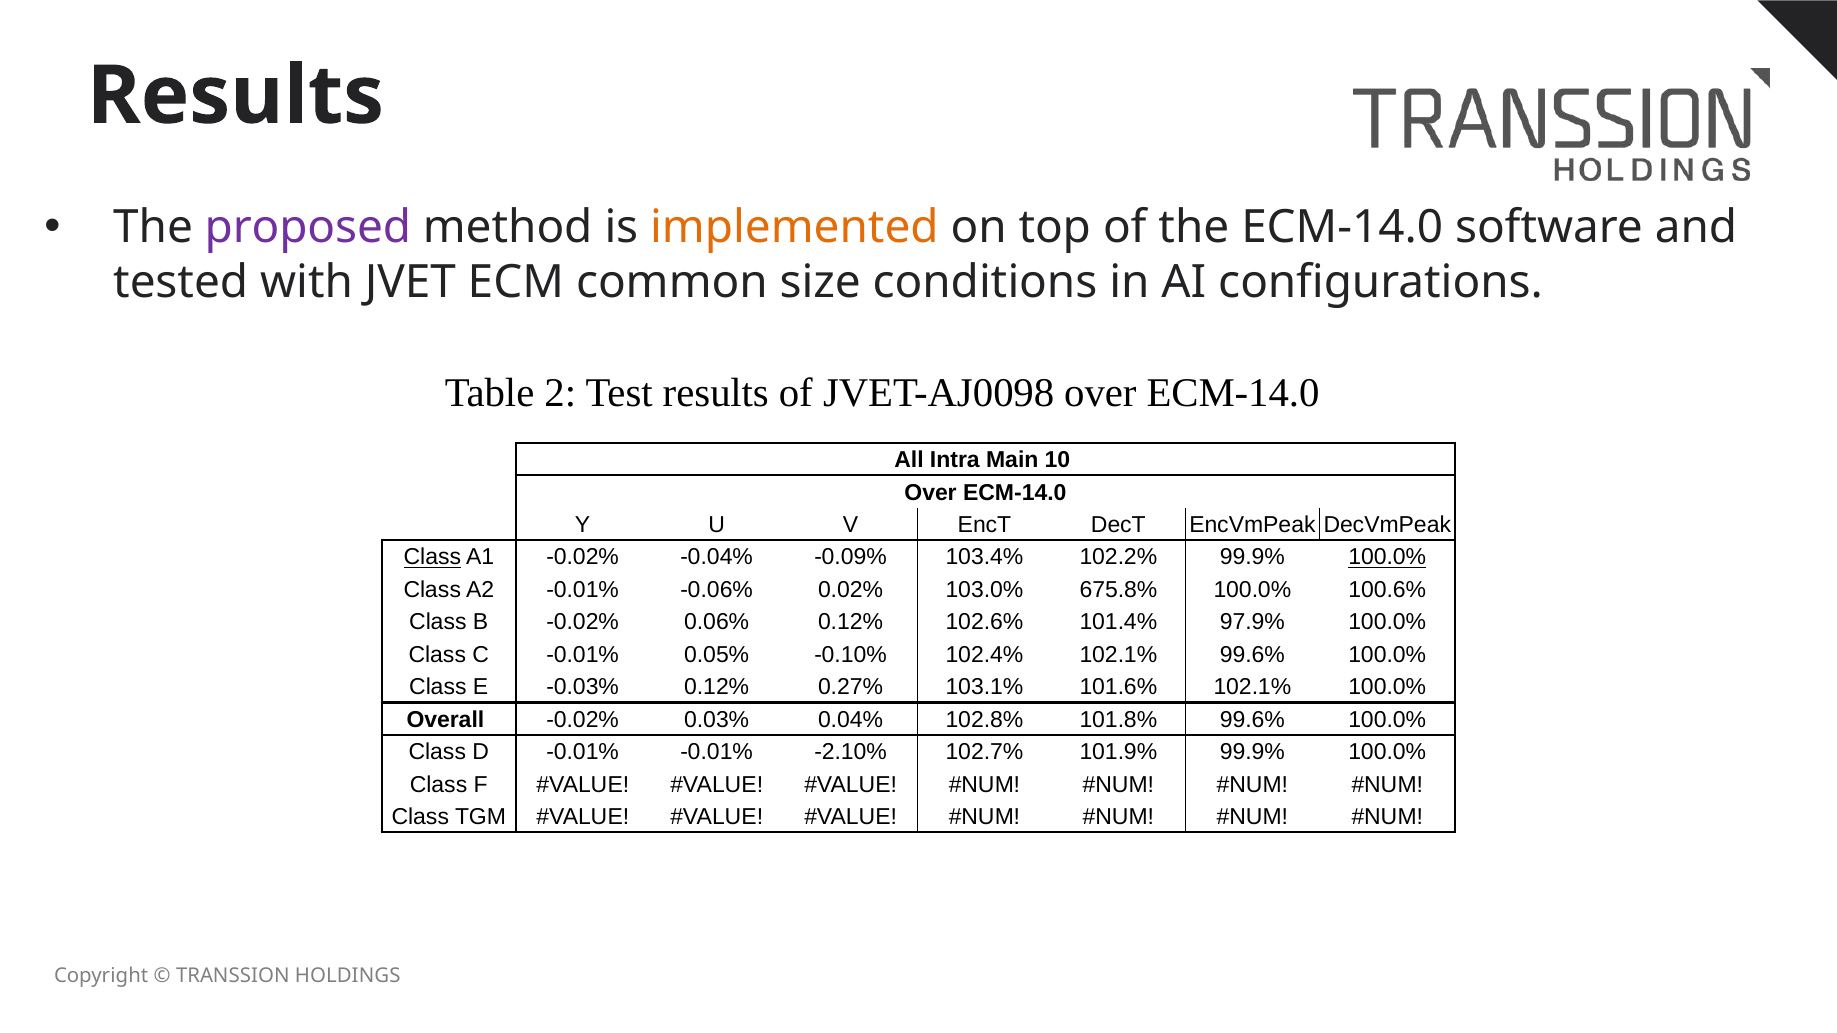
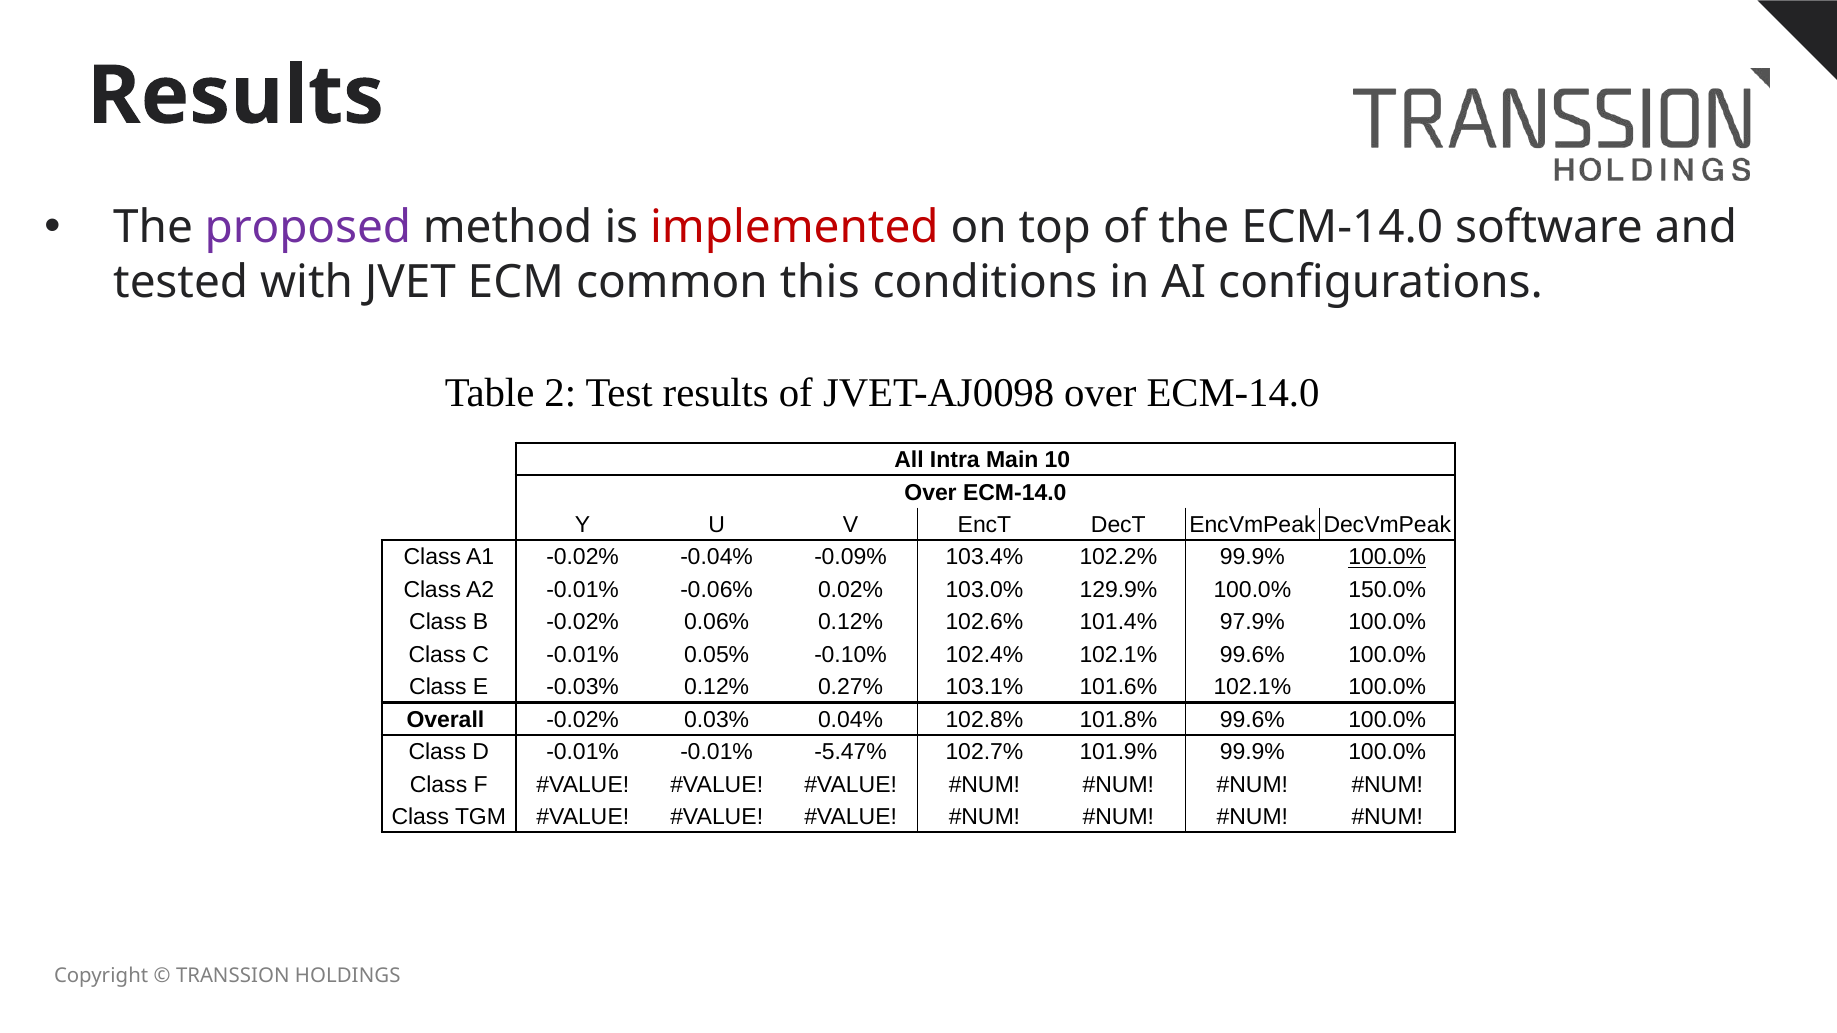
implemented colour: orange -> red (794, 227)
size: size -> this (820, 283)
Class underline: present -> none (432, 558)
675.8%: 675.8% -> 129.9% (1118, 590)
100.6%: 100.6% -> 150.0% (1387, 590)
-2.10%: -2.10% -> -5.47% (851, 752)
